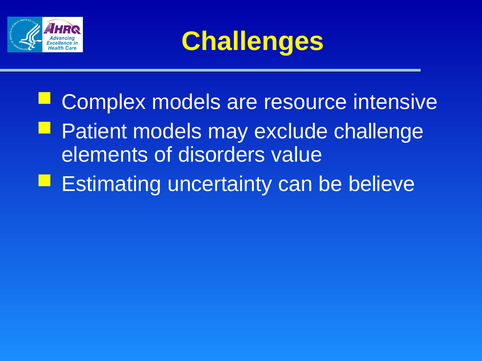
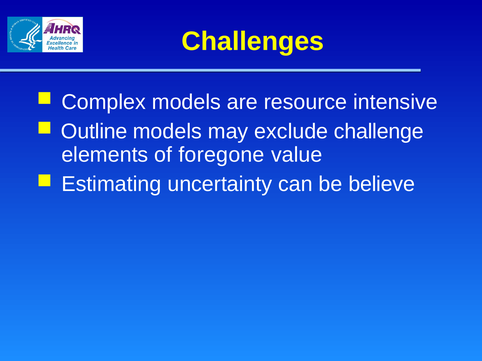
Patient: Patient -> Outline (94, 132)
disorders: disorders -> foregone (222, 155)
